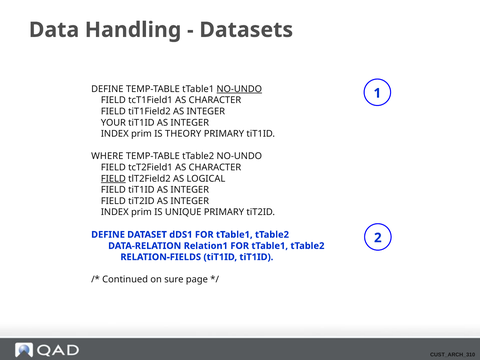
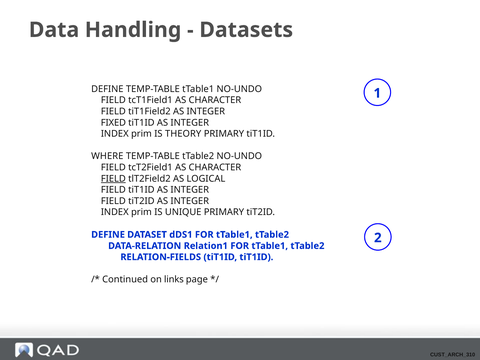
NO-UNDO underline: present -> none (239, 89)
YOUR: YOUR -> FIXED (113, 123)
sure: sure -> links (174, 279)
